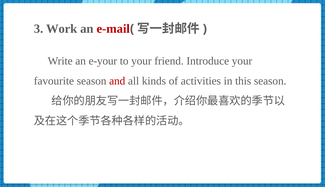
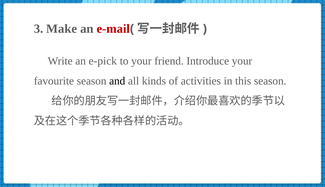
Work: Work -> Make (62, 29)
e-your: e-your -> e-pick (103, 61)
and colour: red -> black (117, 81)
